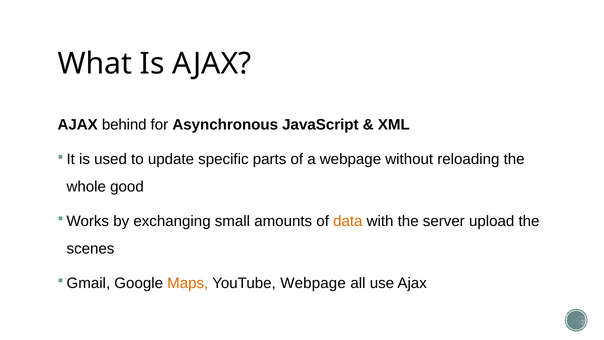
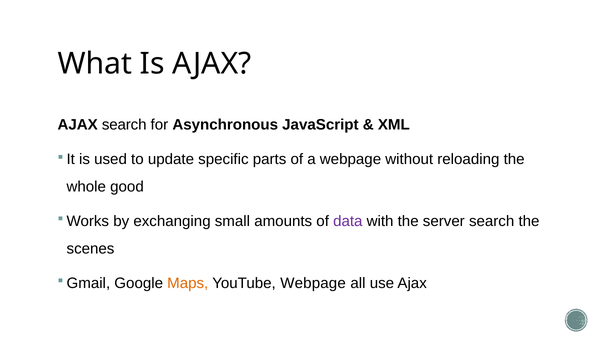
AJAX behind: behind -> search (124, 125)
data colour: orange -> purple (348, 221)
server upload: upload -> search (492, 221)
